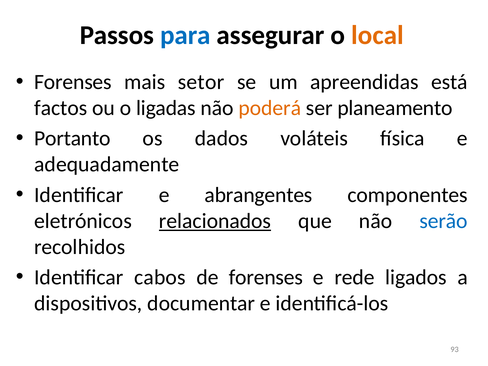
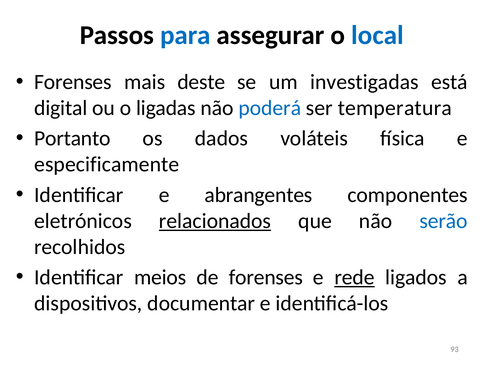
local colour: orange -> blue (377, 35)
setor: setor -> deste (201, 82)
apreendidas: apreendidas -> investigadas (364, 82)
factos: factos -> digital (61, 108)
poderá colour: orange -> blue (270, 108)
planeamento: planeamento -> temperatura (395, 108)
adequadamente: adequadamente -> especificamente (107, 164)
cabos: cabos -> meios (160, 277)
rede underline: none -> present (355, 277)
